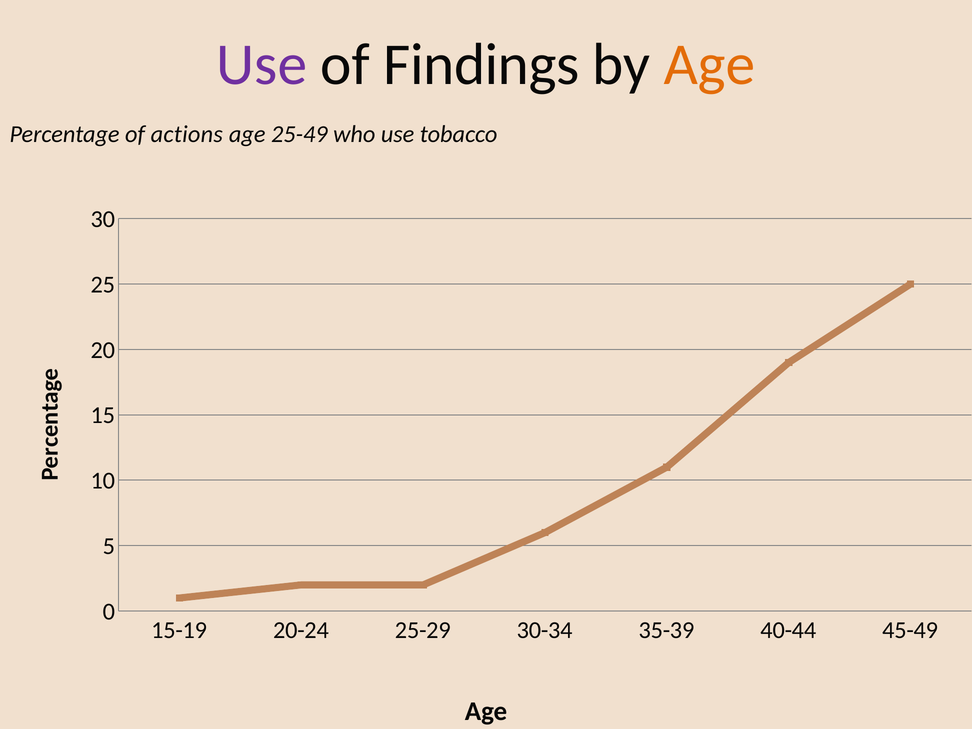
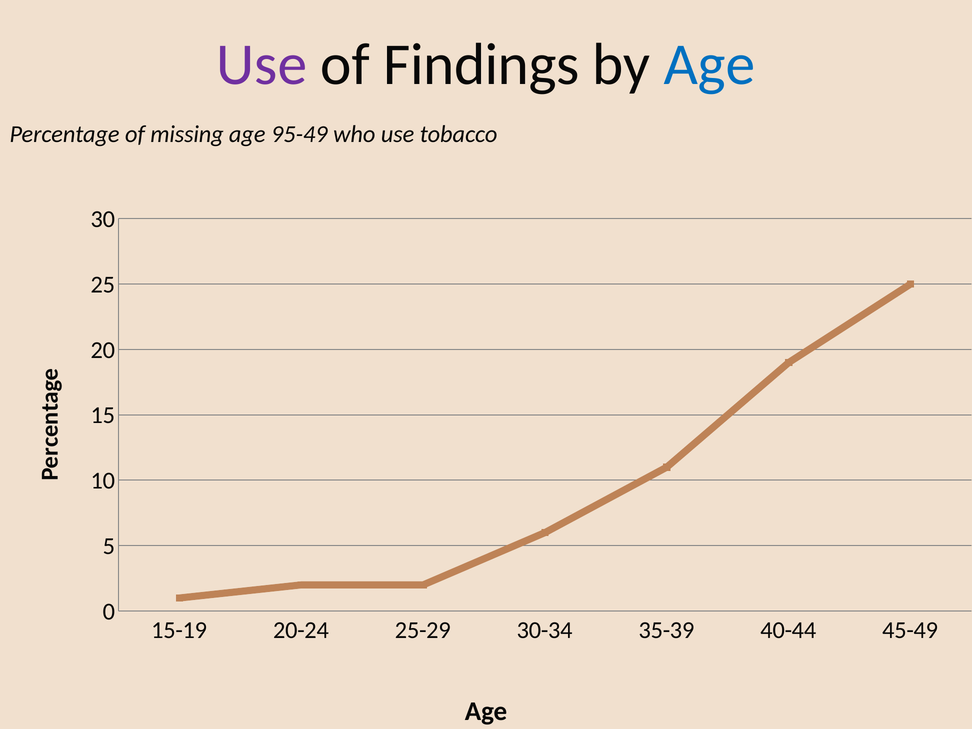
Age colour: orange -> blue (709, 65)
actions: actions -> missing (187, 134)
25-49: 25-49 -> 95-49 (299, 134)
